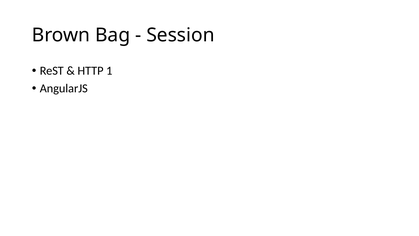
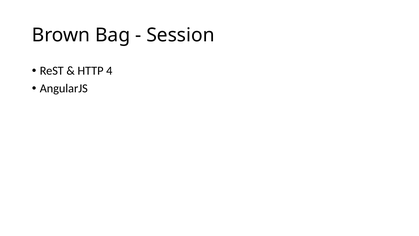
1: 1 -> 4 (109, 71)
